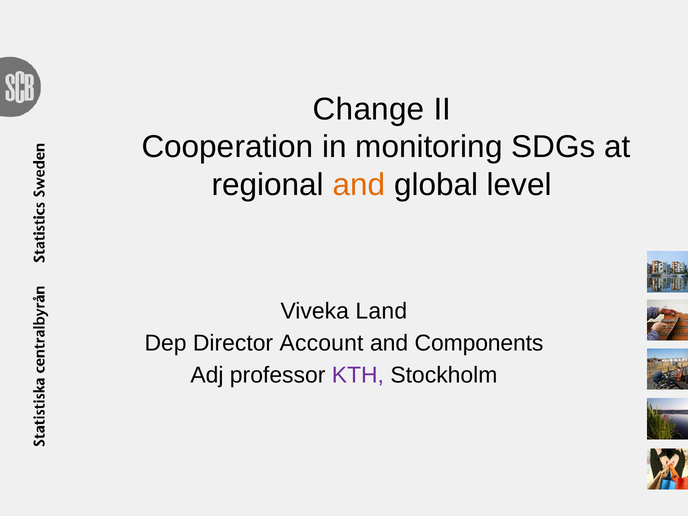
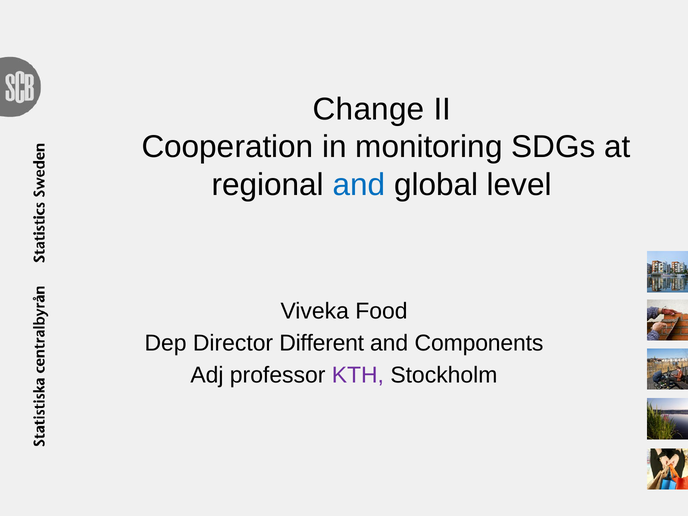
and colour: orange -> blue (359, 185)
Land: Land -> Food (381, 311)
Account: Account -> Different (322, 343)
